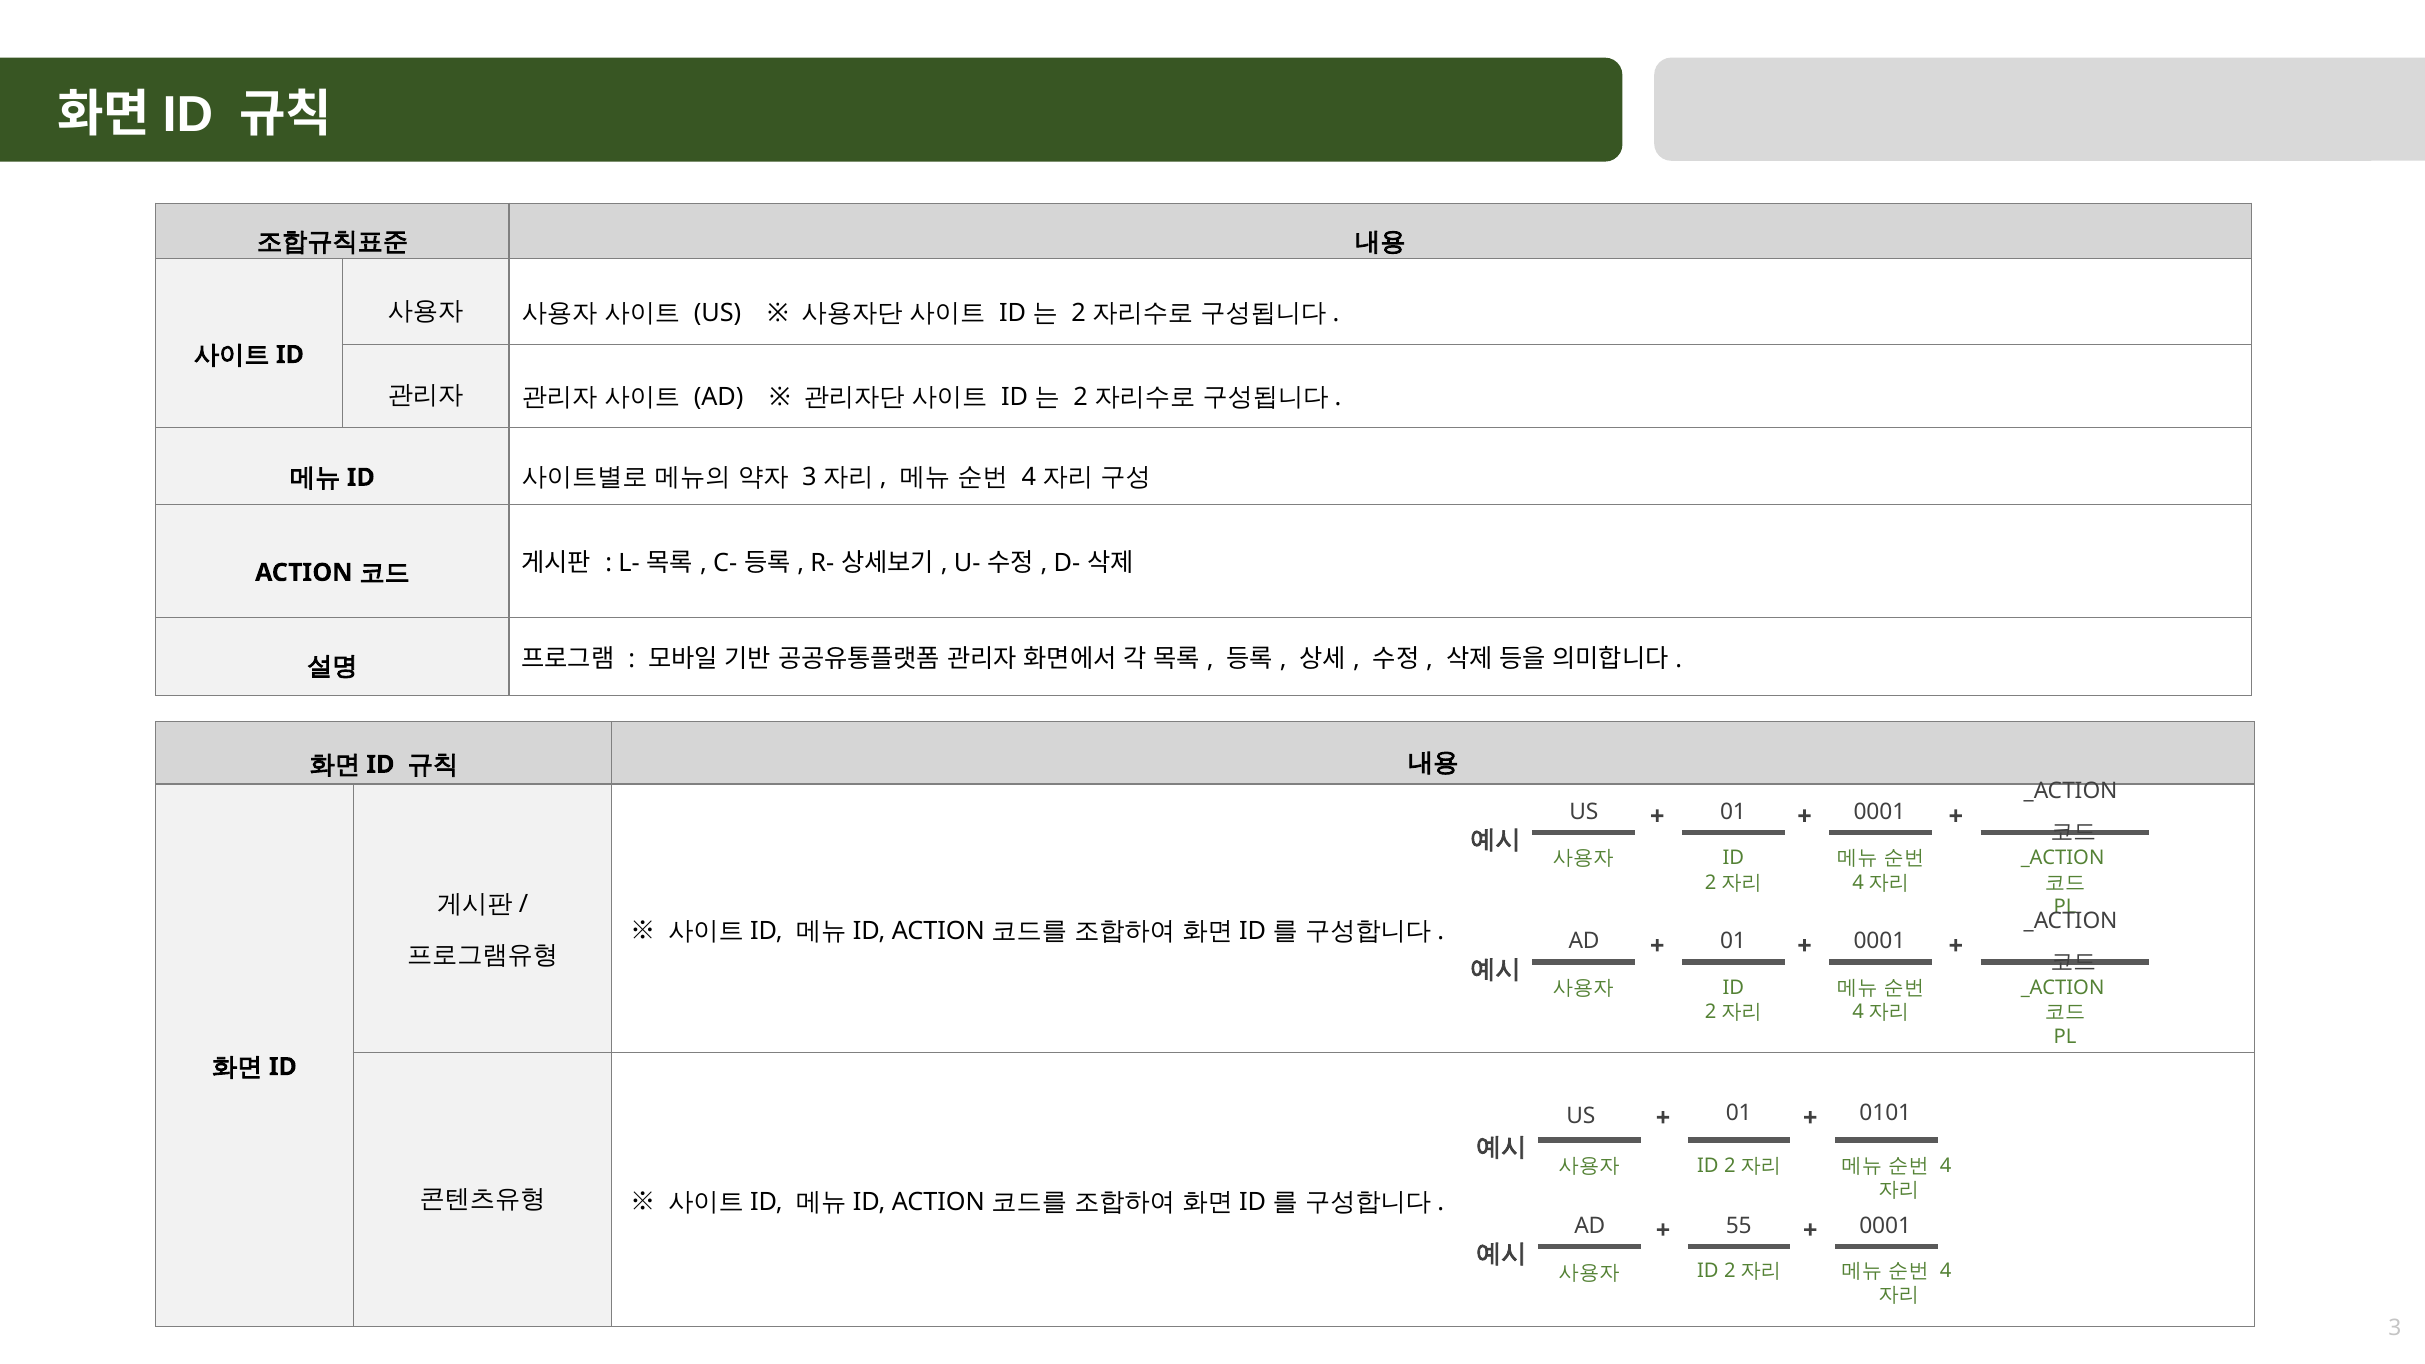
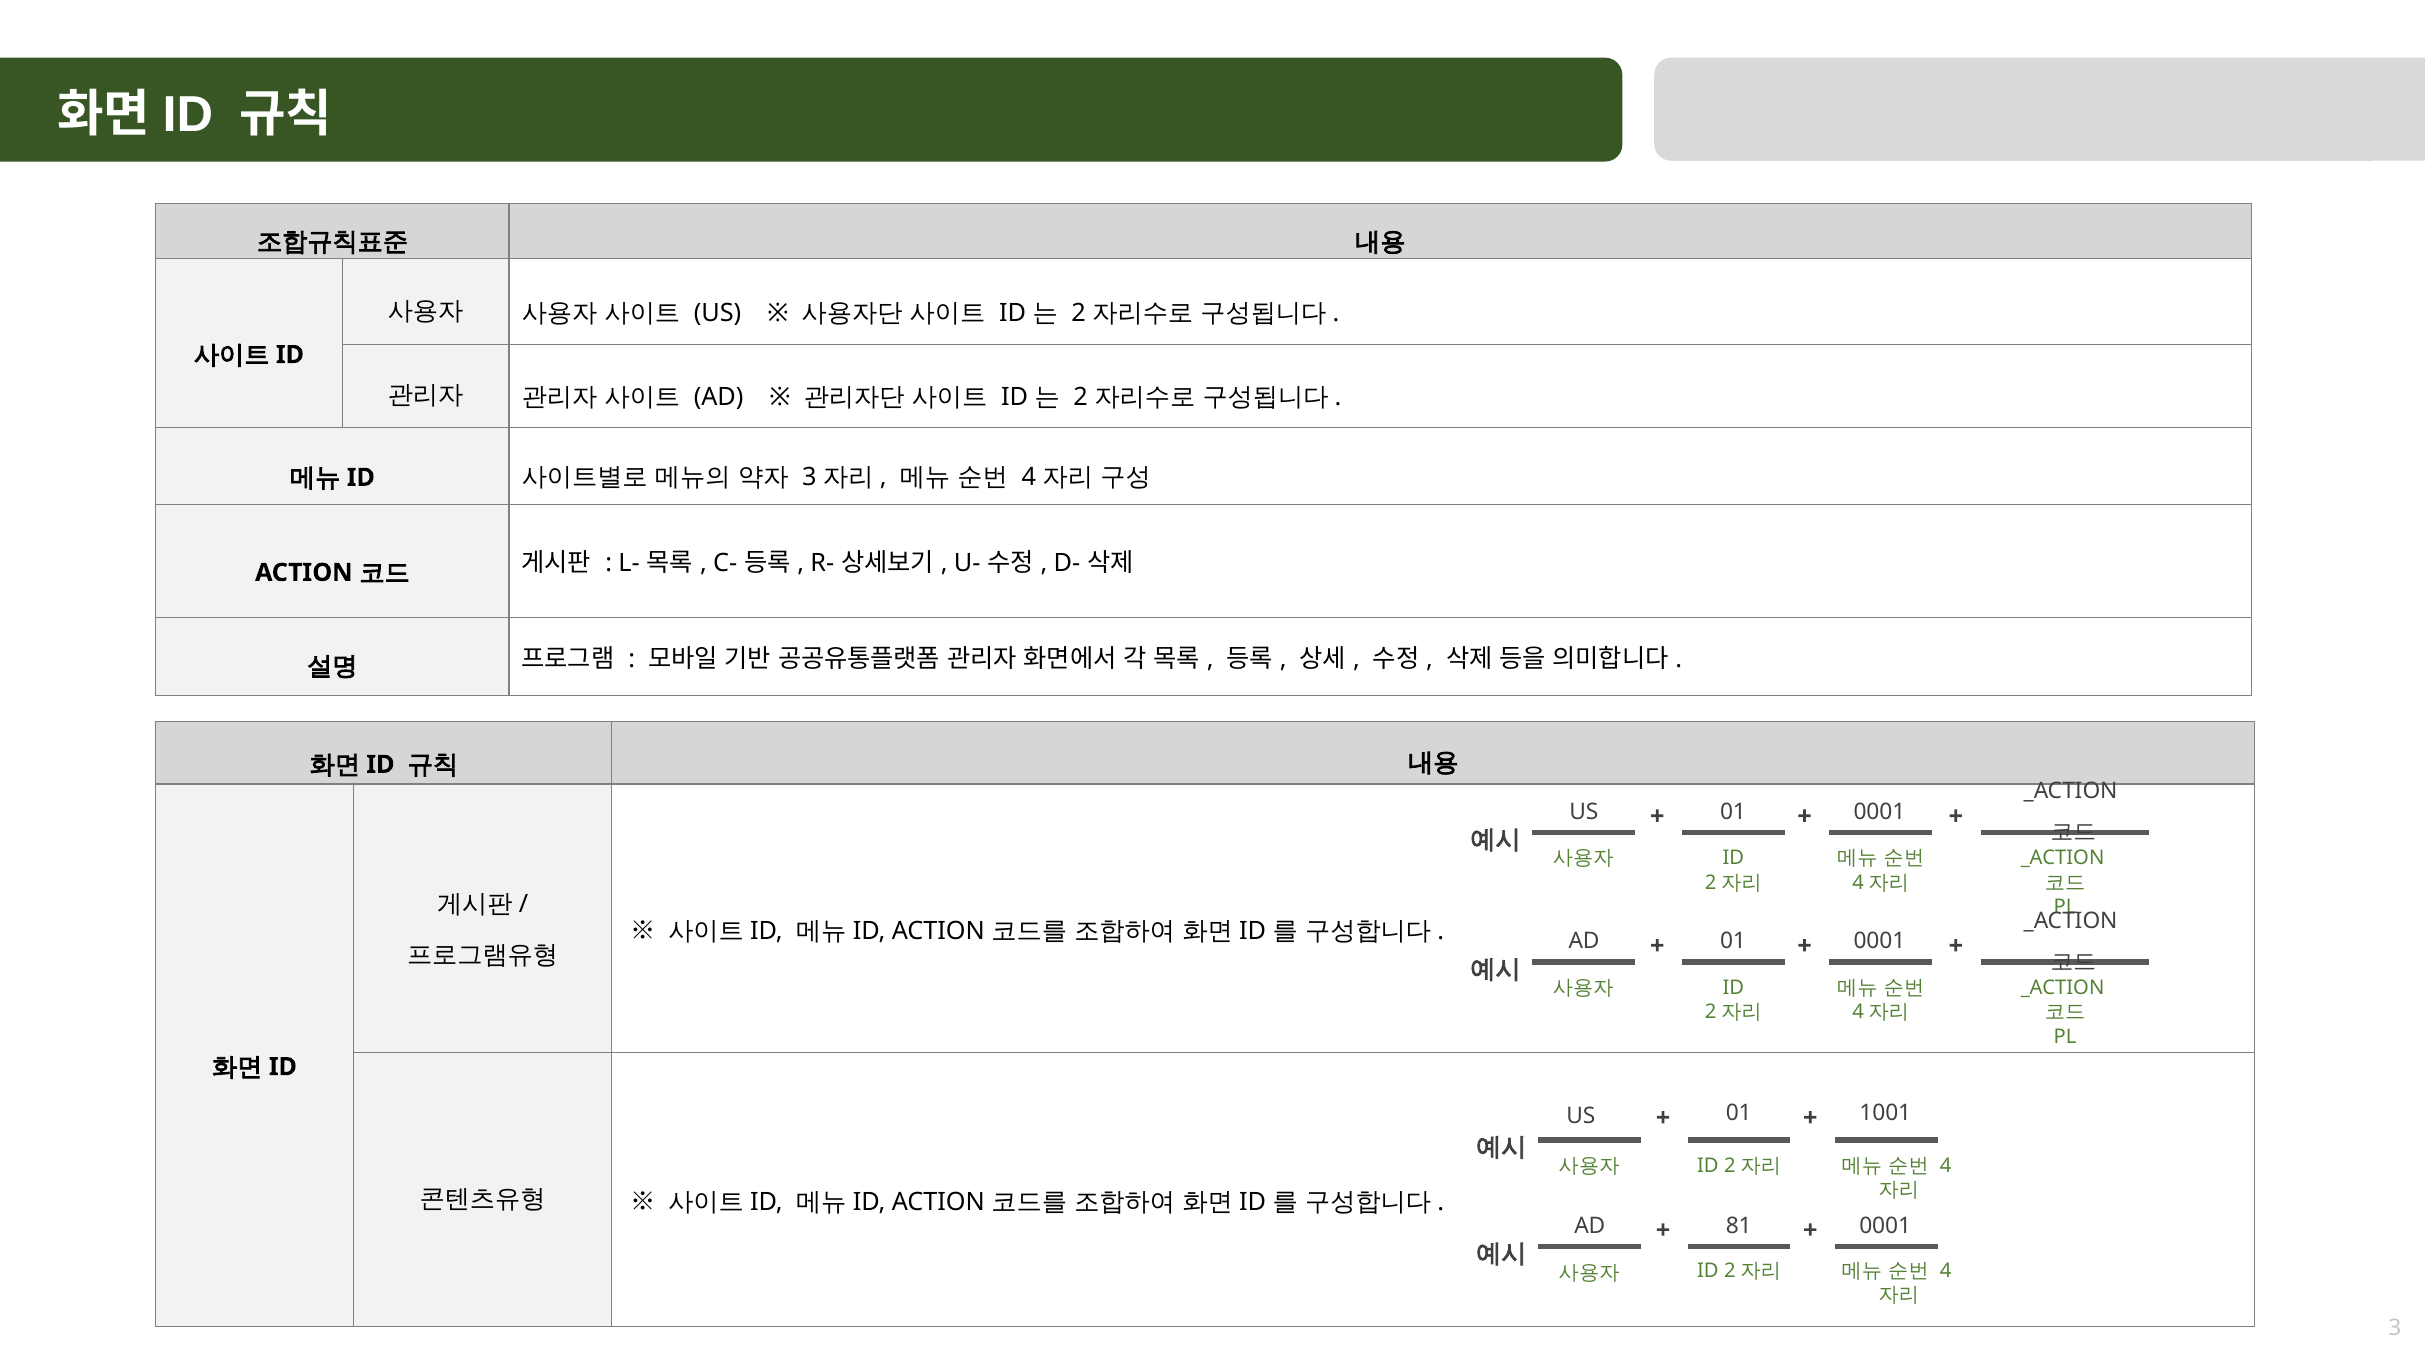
0101: 0101 -> 1001 (1885, 1113)
55: 55 -> 81 (1739, 1226)
